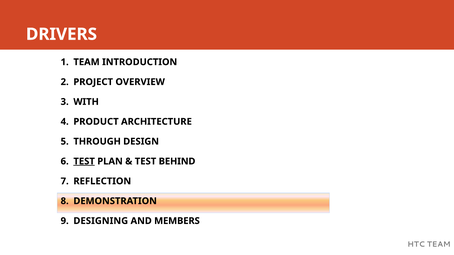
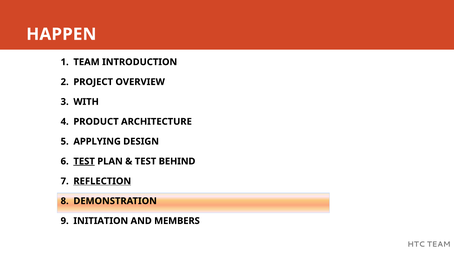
DRIVERS: DRIVERS -> HAPPEN (61, 34)
THROUGH: THROUGH -> APPLYING (97, 142)
REFLECTION underline: none -> present (102, 181)
DESIGNING: DESIGNING -> INITIATION (101, 221)
